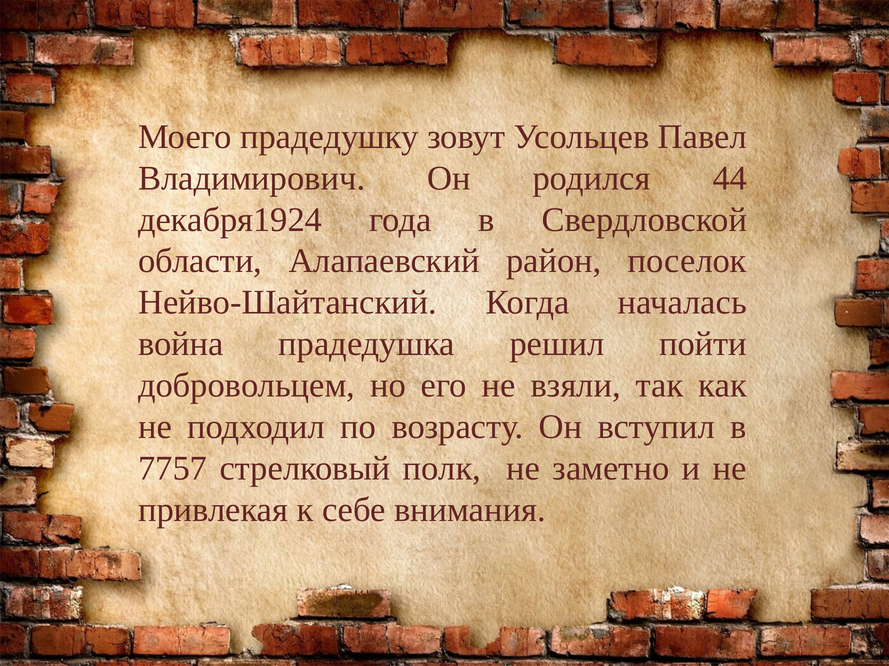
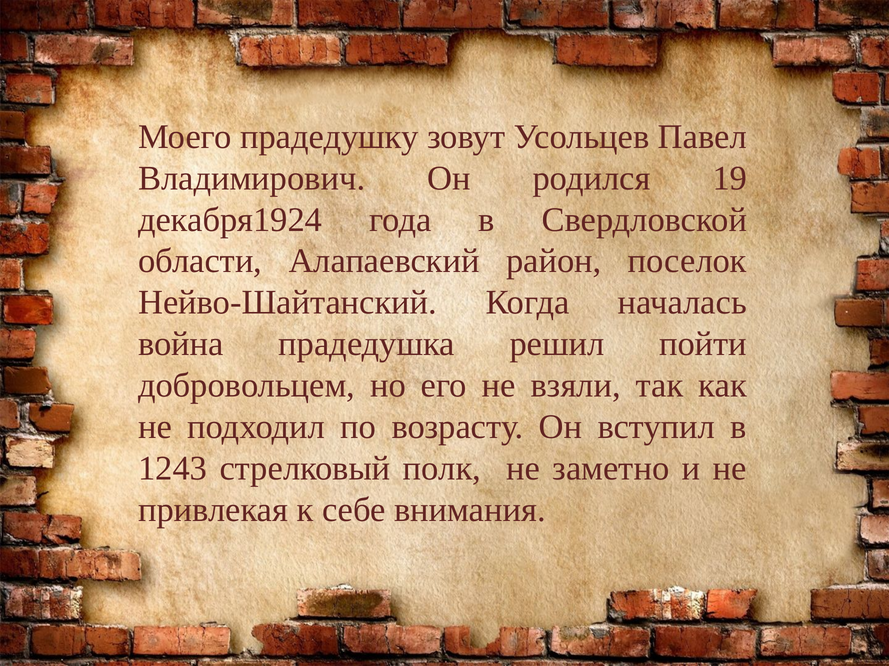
44: 44 -> 19 (730, 178)
7757: 7757 -> 1243 (173, 469)
